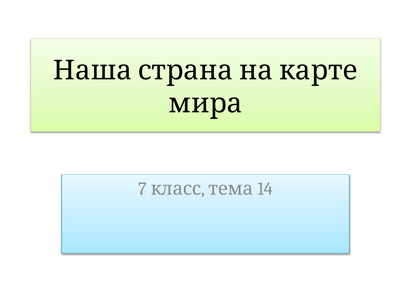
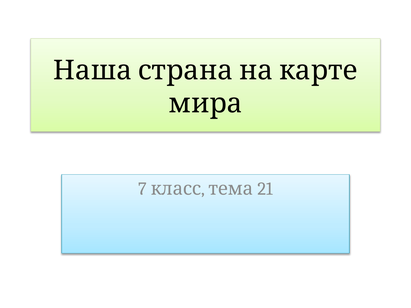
14: 14 -> 21 (265, 189)
